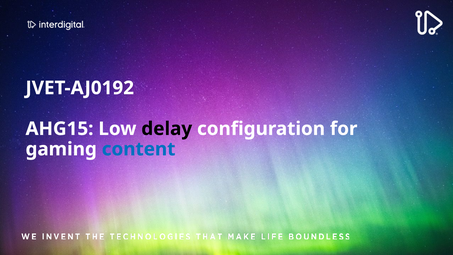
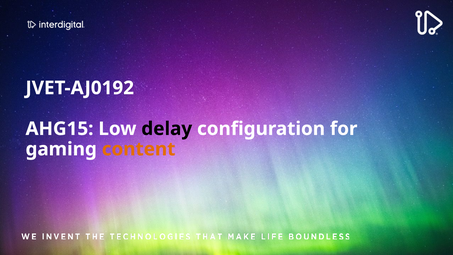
content colour: blue -> orange (139, 149)
